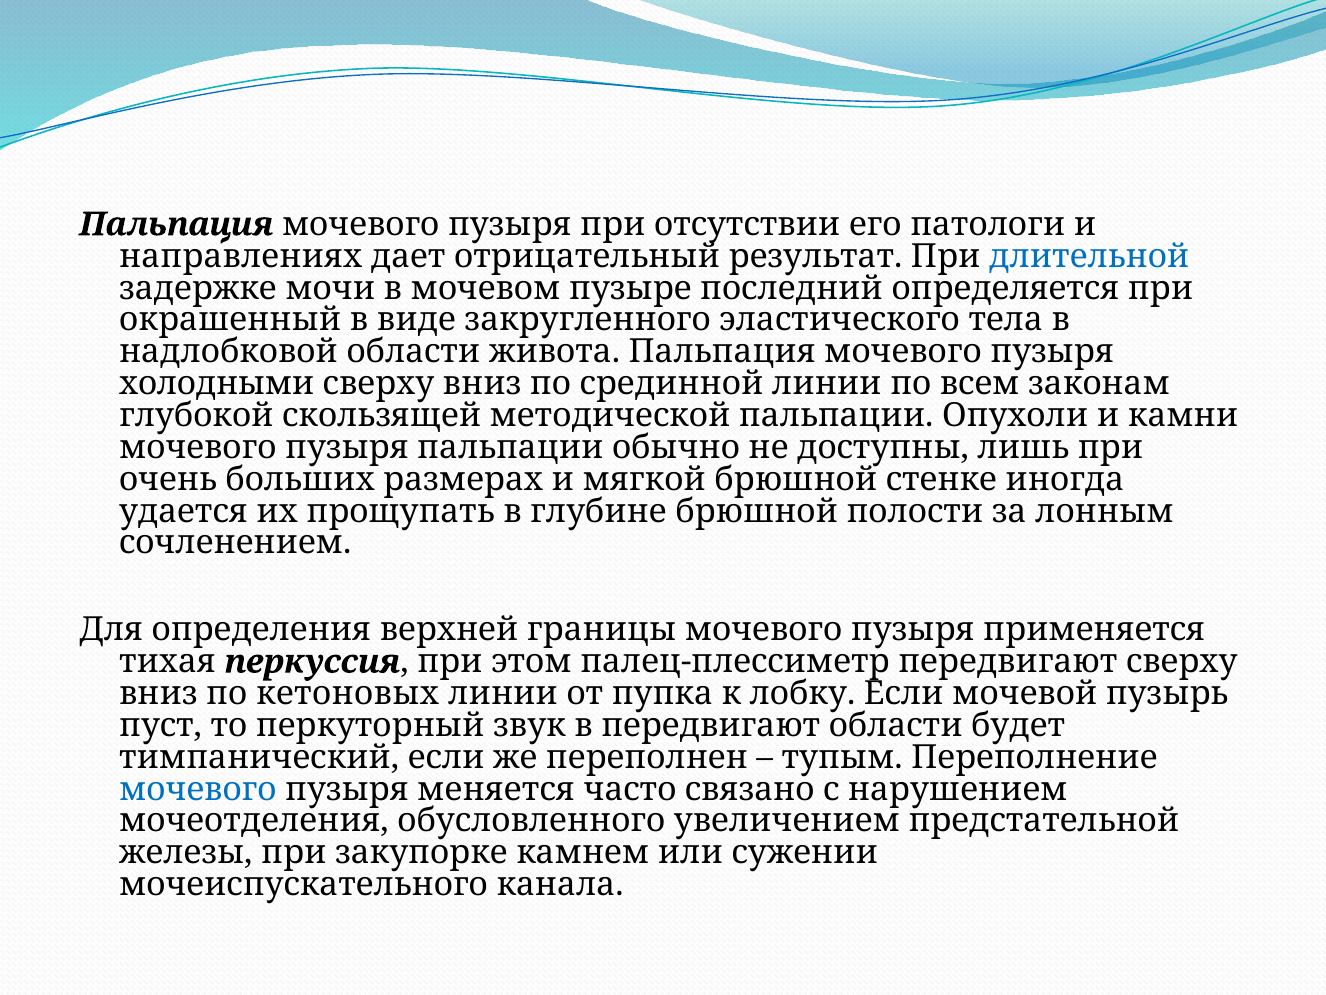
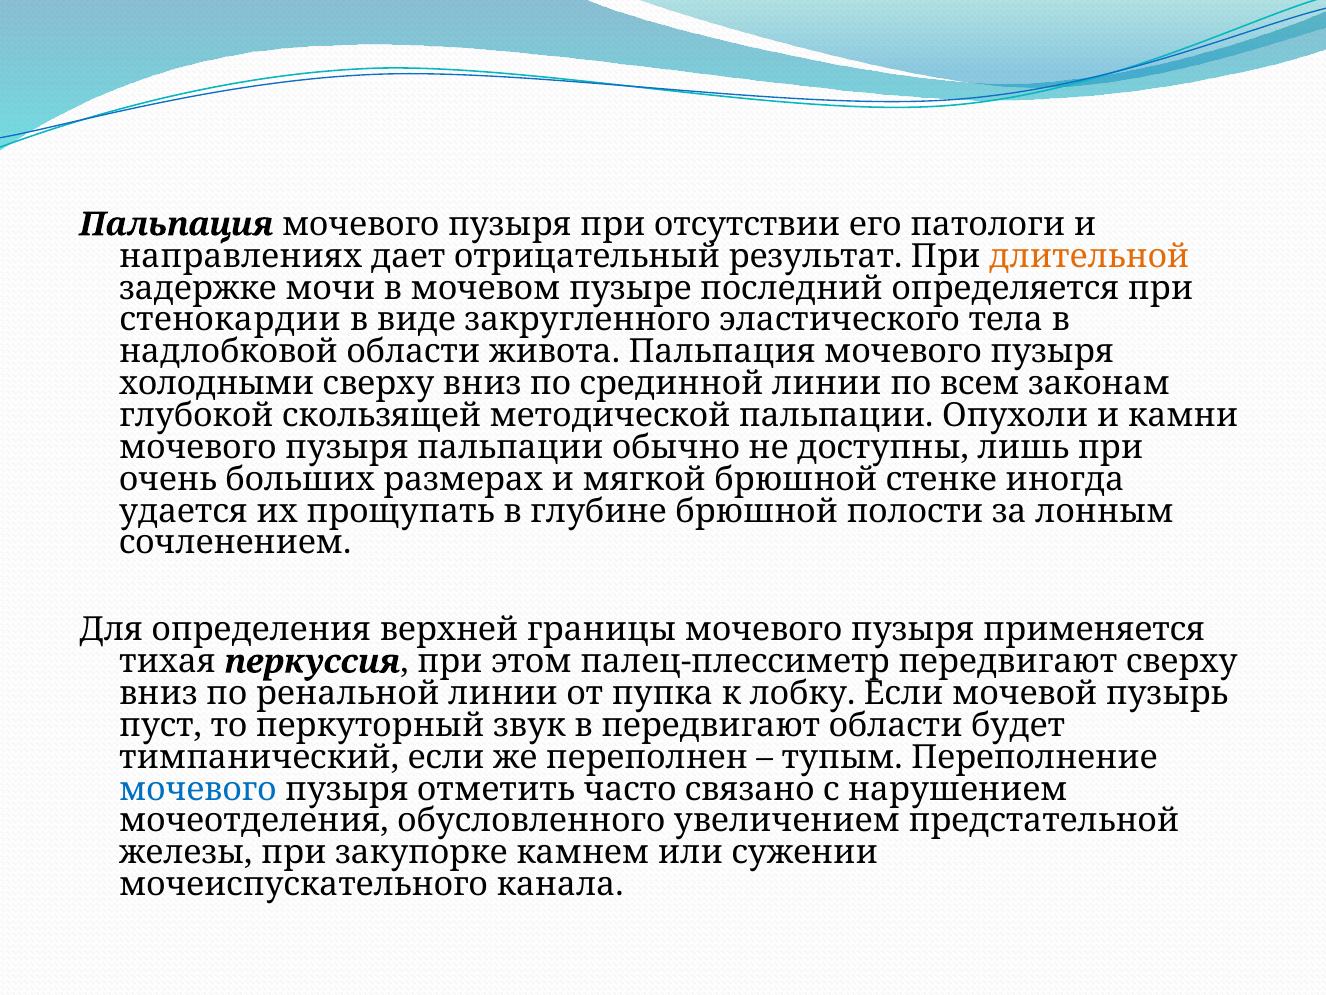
длительной colour: blue -> orange (1089, 256)
окрашенный: окрашенный -> стенокардии (230, 320)
кетоновых: кетоновых -> ренальной (348, 693)
меняется: меняется -> отметить (496, 789)
